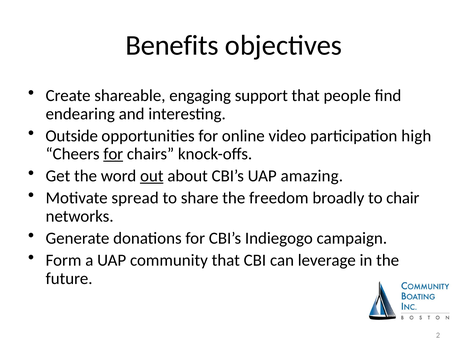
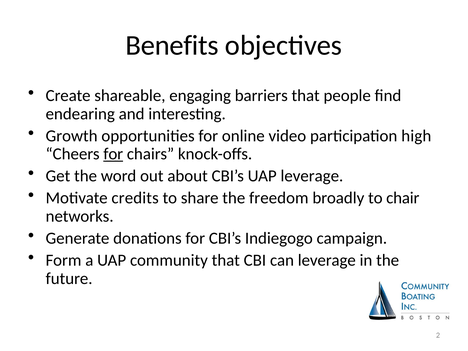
support: support -> barriers (261, 96)
Outside: Outside -> Growth (72, 136)
out underline: present -> none (152, 176)
UAP amazing: amazing -> leverage (312, 176)
spread: spread -> credits (135, 198)
